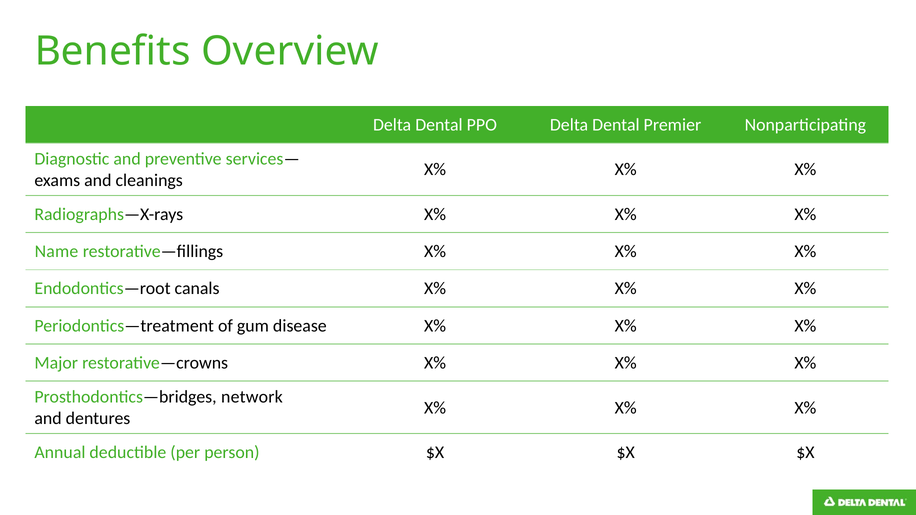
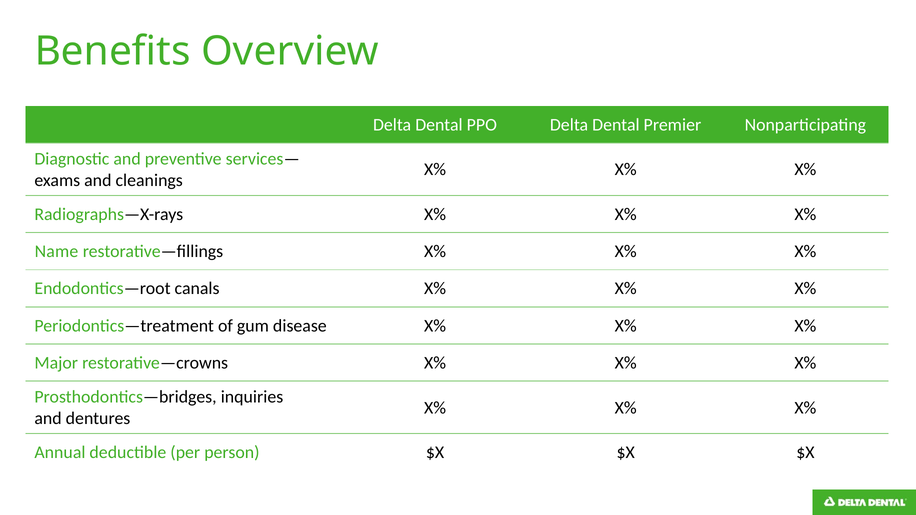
network: network -> inquiries (252, 397)
